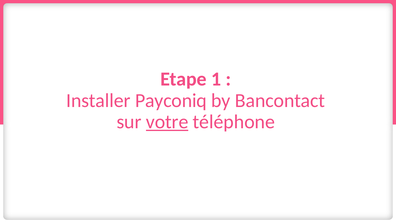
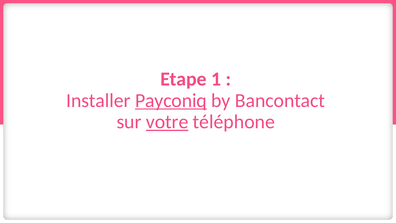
Payconiq underline: none -> present (171, 100)
